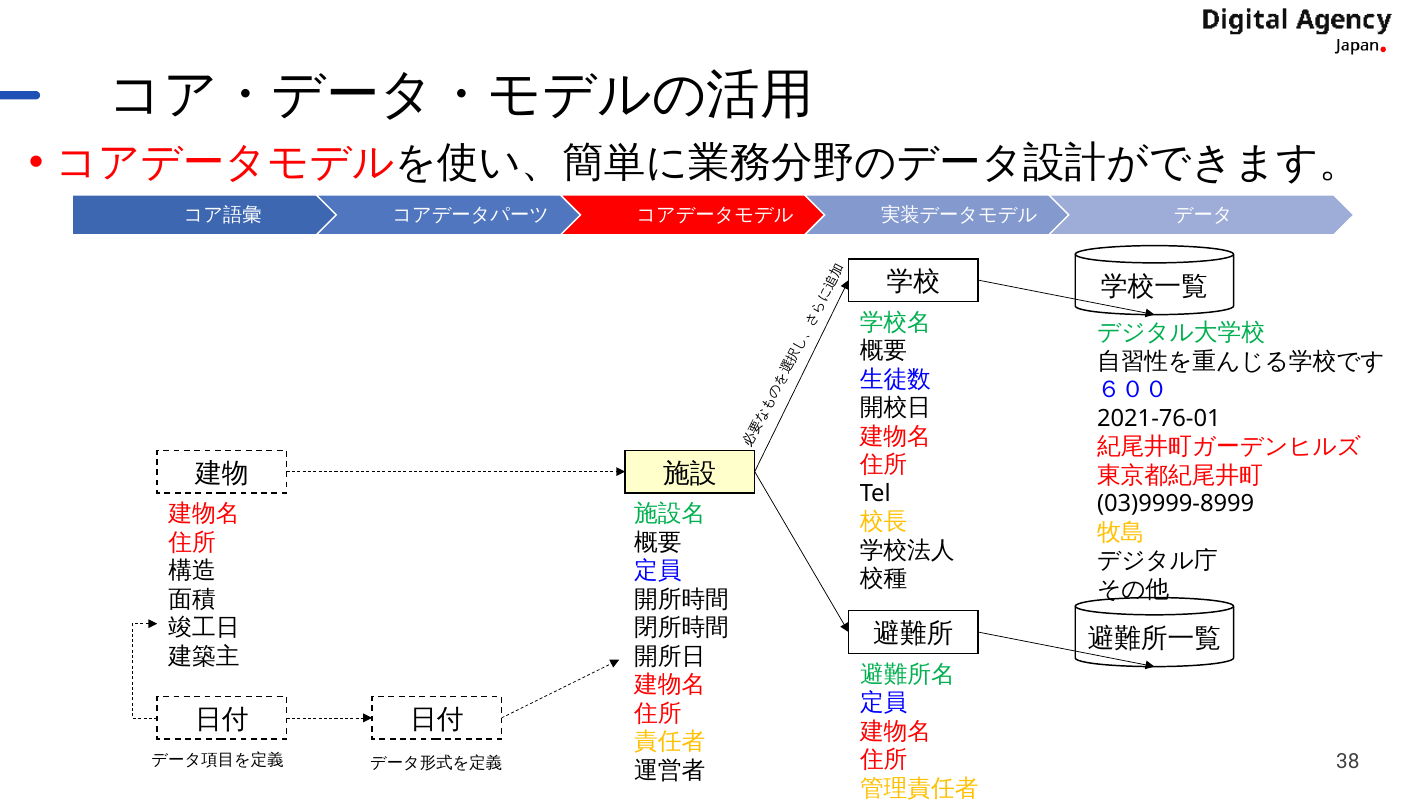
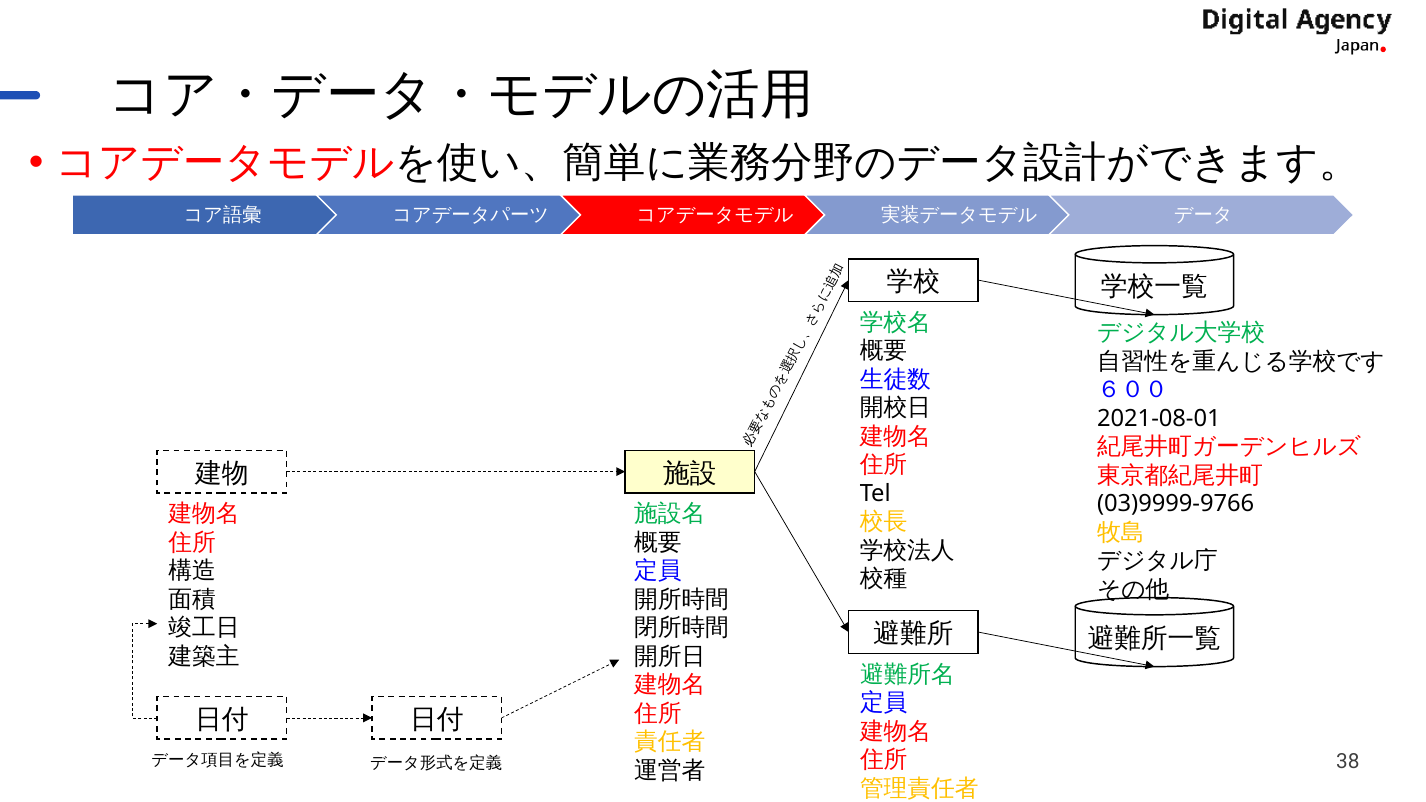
2021-76-01: 2021-76-01 -> 2021-08-01 (1159, 418)
03)9999-8999: 03)9999-8999 -> 03)9999-9766 (1176, 504)
